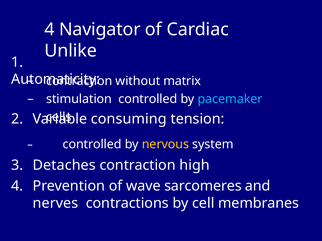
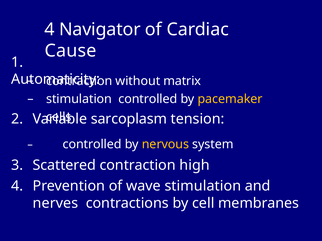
Unlike: Unlike -> Cause (71, 51)
pacemaker colour: light blue -> yellow (230, 99)
consuming: consuming -> sarcoplasm (129, 119)
Detaches: Detaches -> Scattered (64, 166)
wave sarcomeres: sarcomeres -> stimulation (203, 186)
